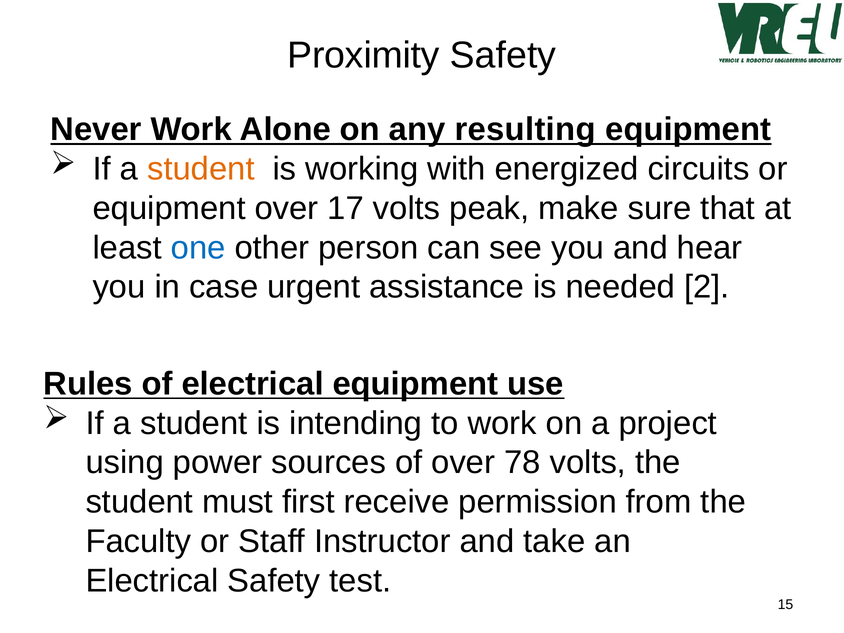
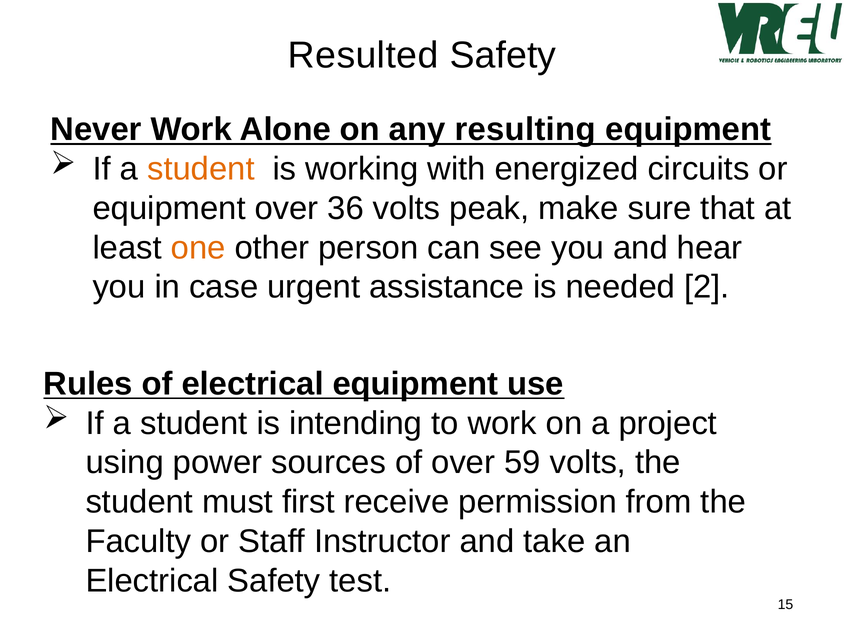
Proximity: Proximity -> Resulted (363, 55)
17: 17 -> 36 (346, 208)
one colour: blue -> orange (198, 248)
78: 78 -> 59 (522, 463)
